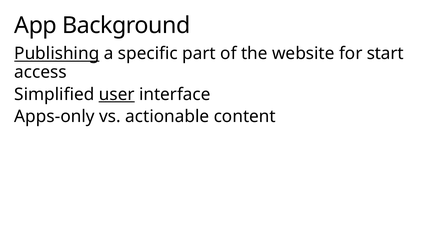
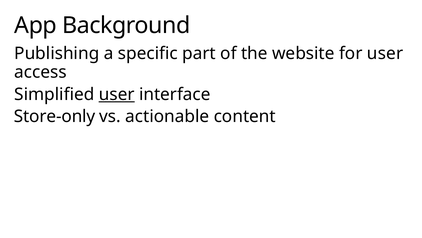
Publishing underline: present -> none (57, 53)
for start: start -> user (385, 53)
Apps-only: Apps-only -> Store-only (55, 116)
